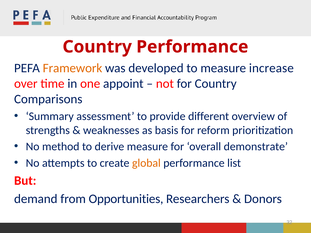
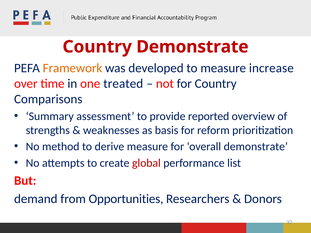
Country Performance: Performance -> Demonstrate (192, 47)
appoint: appoint -> treated (123, 84)
different: different -> reported (209, 116)
global colour: orange -> red (146, 163)
